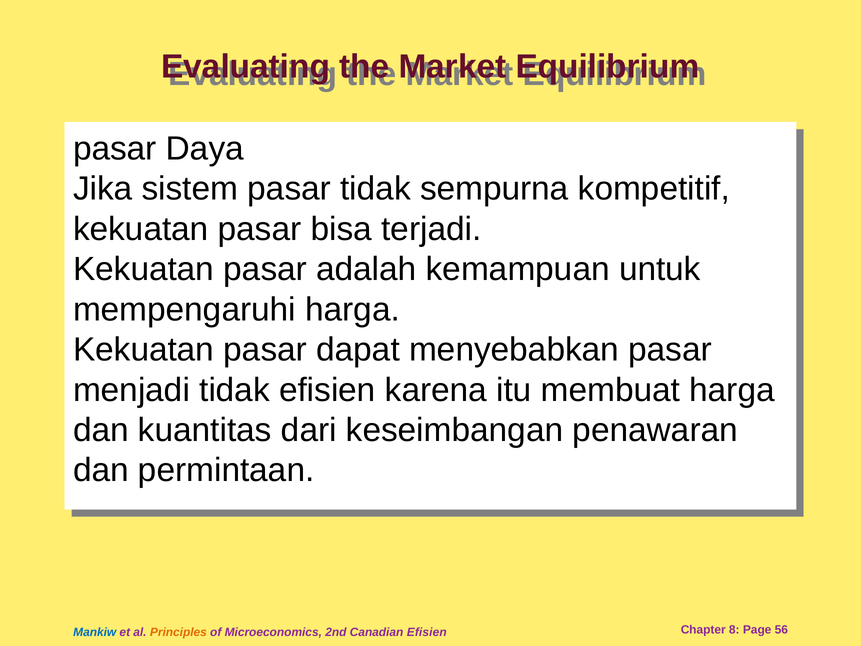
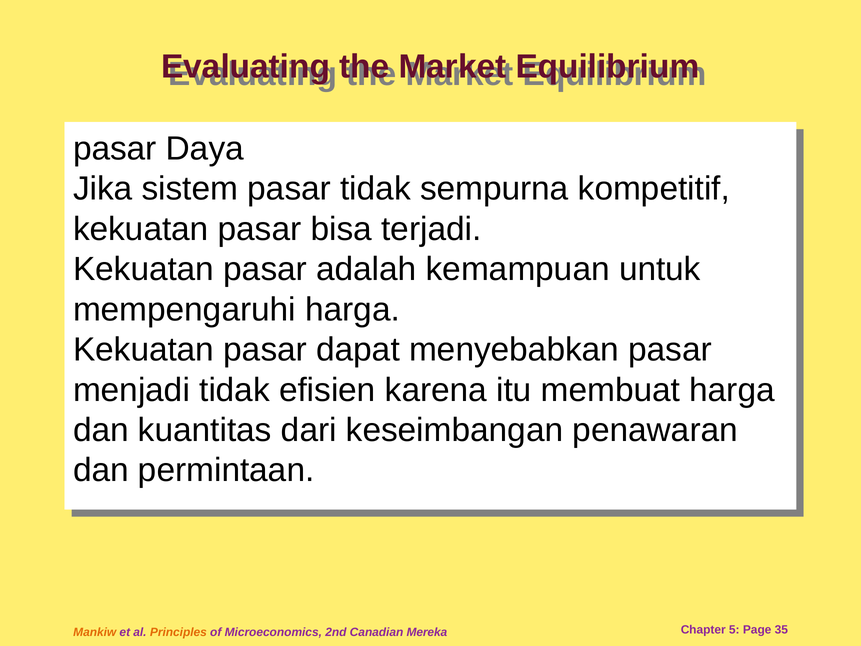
Mankiw colour: blue -> orange (95, 632)
Canadian Efisien: Efisien -> Mereka (427, 632)
8: 8 -> 5 (734, 629)
56: 56 -> 35 (781, 629)
